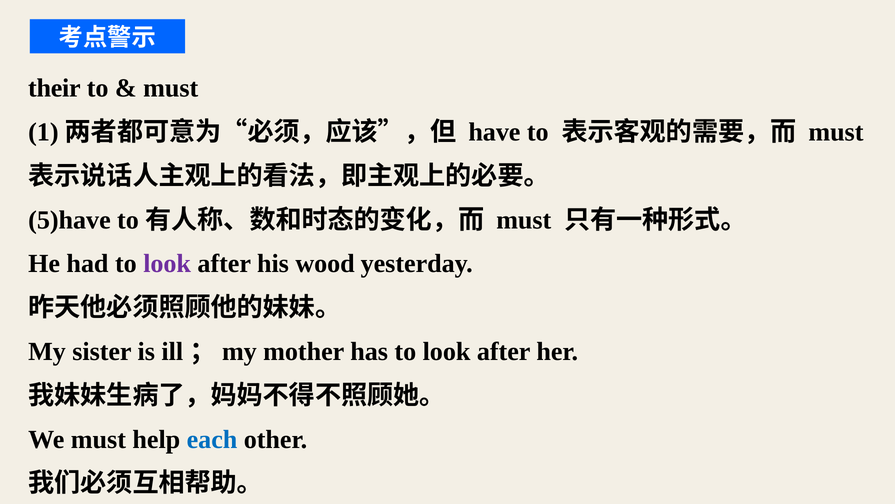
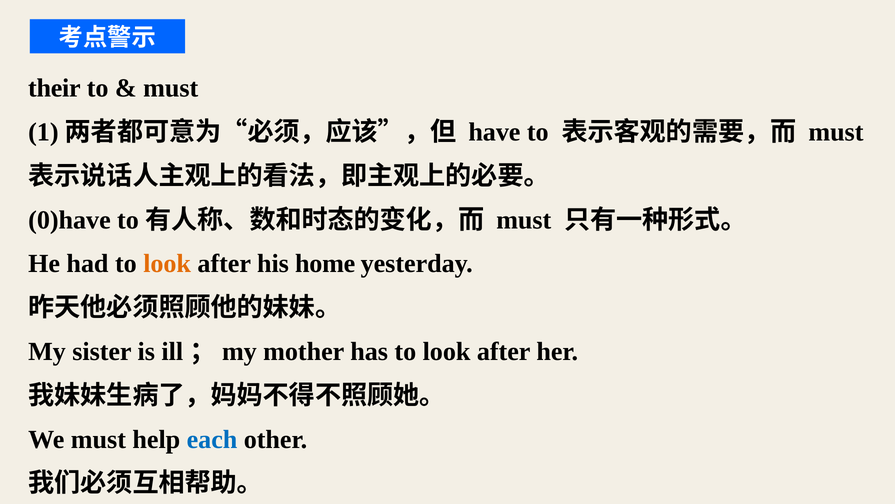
5)have: 5)have -> 0)have (69, 220)
look colour: purple -> orange (167, 264)
wood: wood -> home (325, 264)
